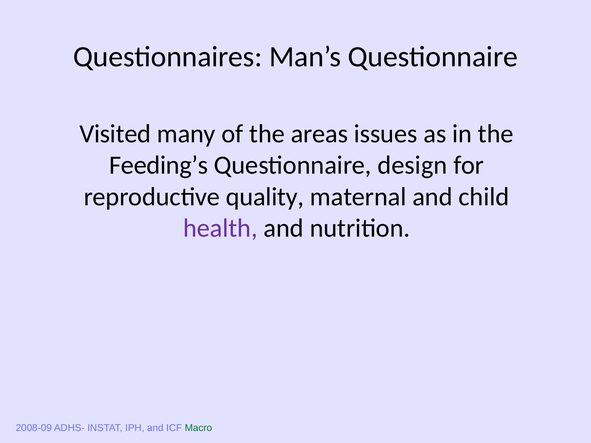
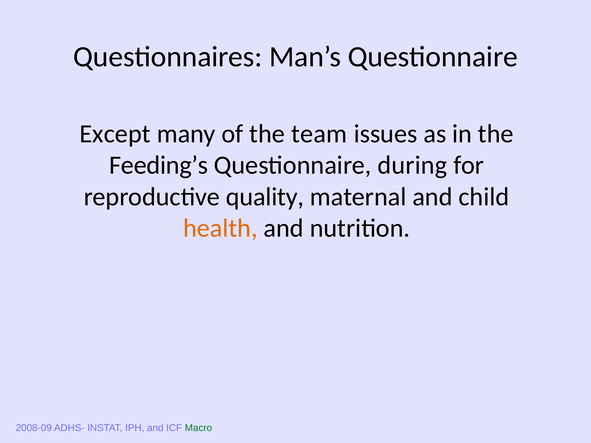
Visited: Visited -> Except (115, 134)
areas: areas -> team (319, 134)
design: design -> during (412, 165)
health colour: purple -> orange (220, 228)
